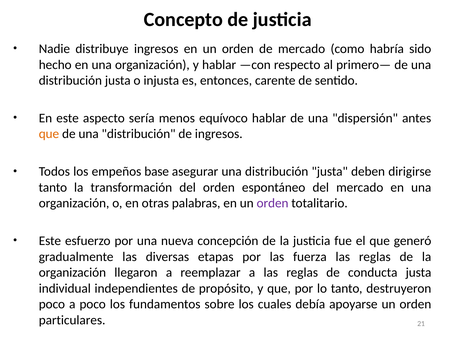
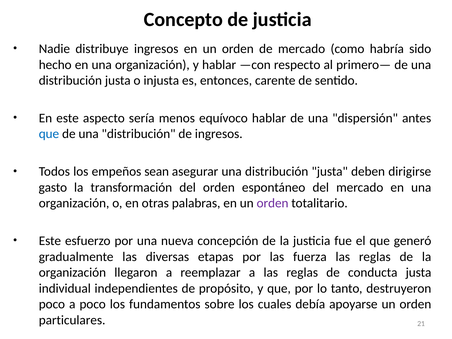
que colour: orange -> blue (49, 134)
base: base -> sean (157, 172)
tanto: tanto -> gasto (53, 187)
